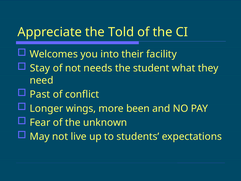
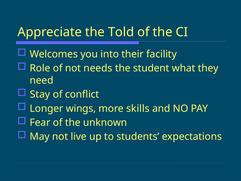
Stay: Stay -> Role (40, 68)
Past: Past -> Stay (40, 94)
been: been -> skills (138, 108)
